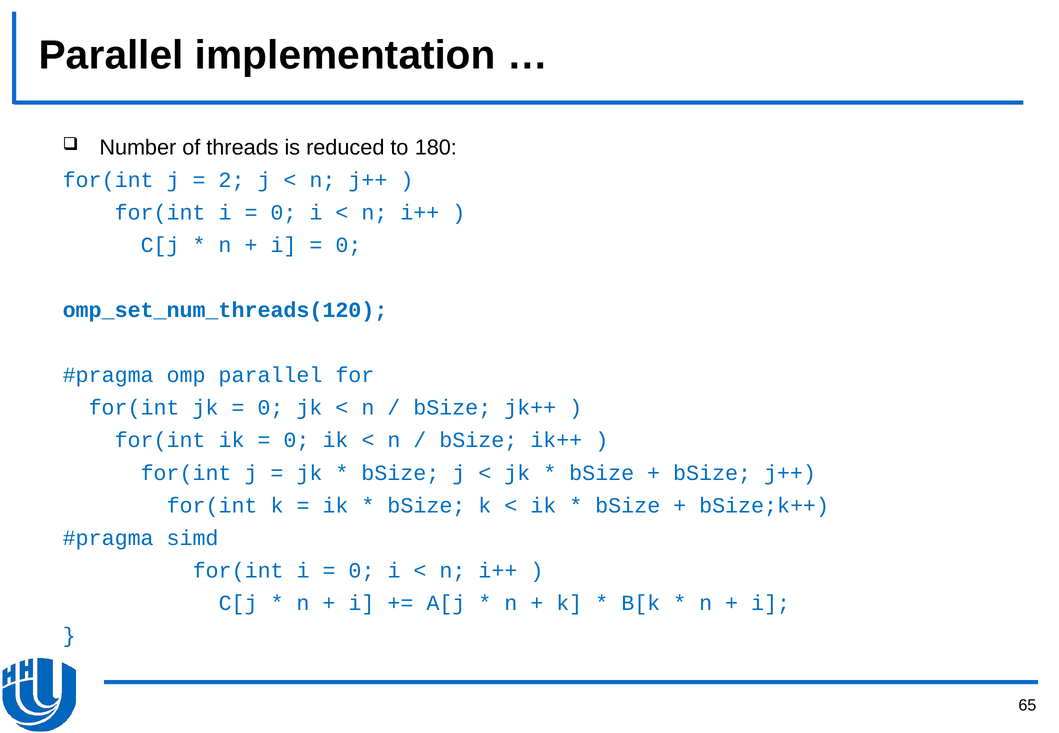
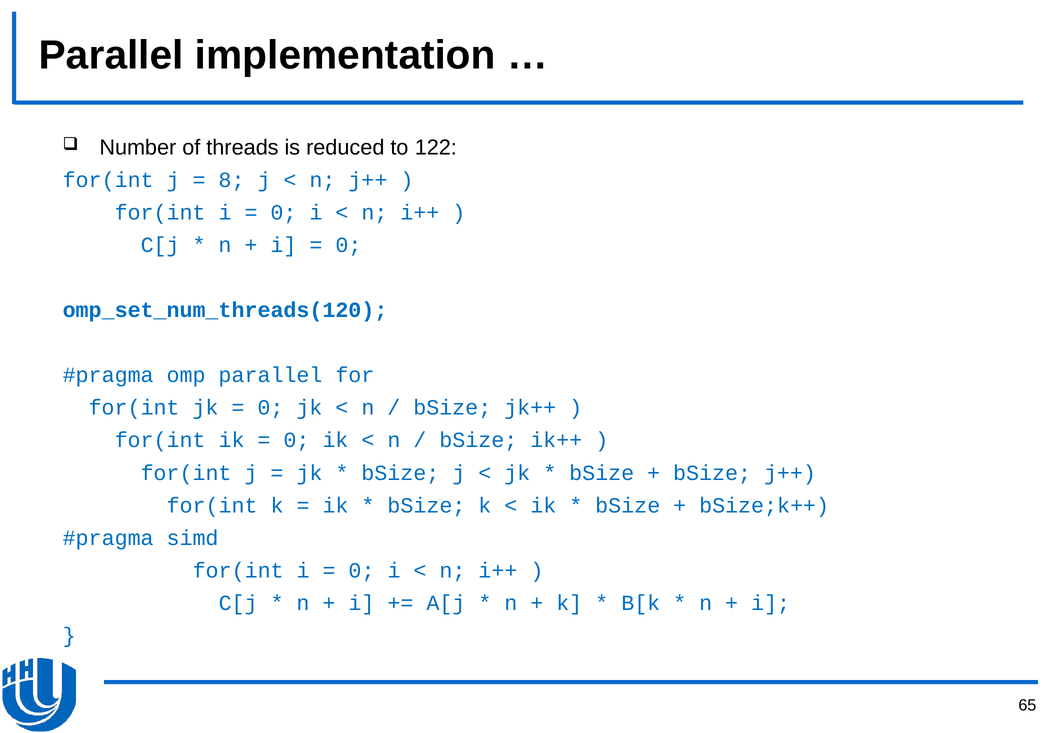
180: 180 -> 122 (436, 147)
2: 2 -> 8 (232, 180)
